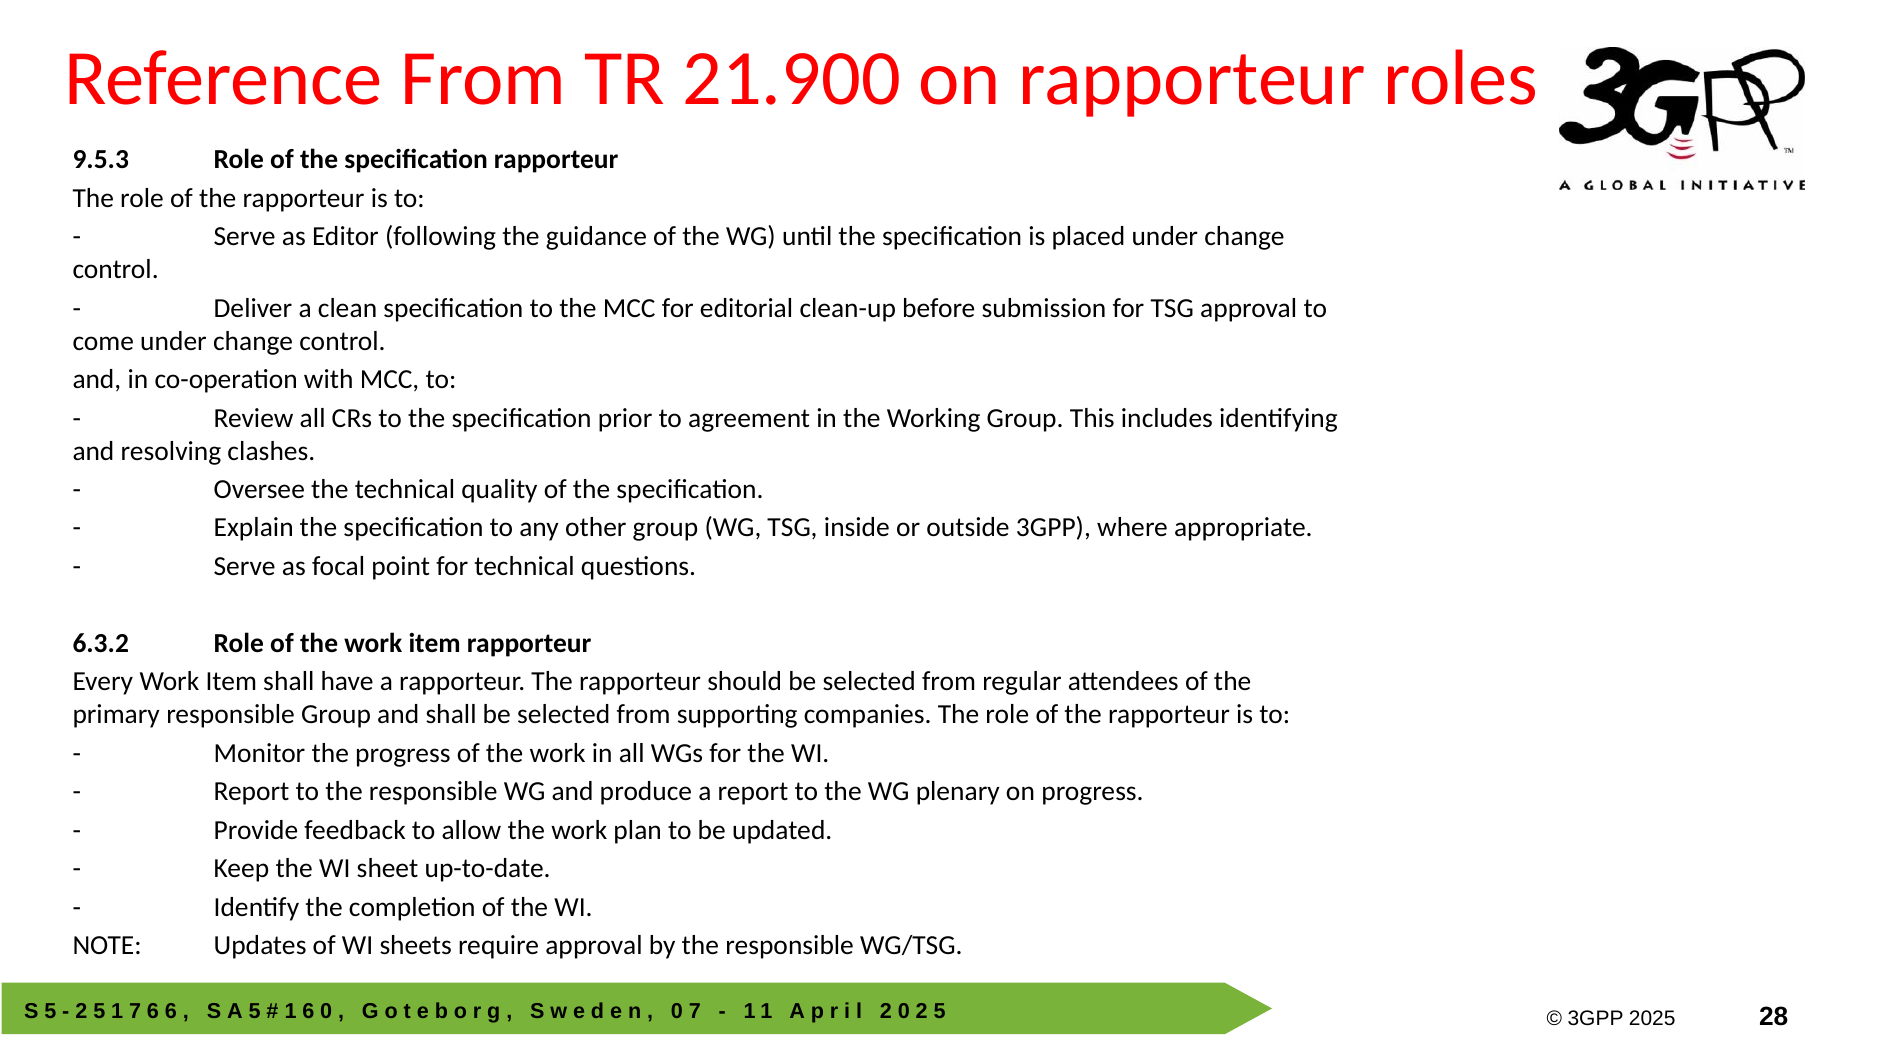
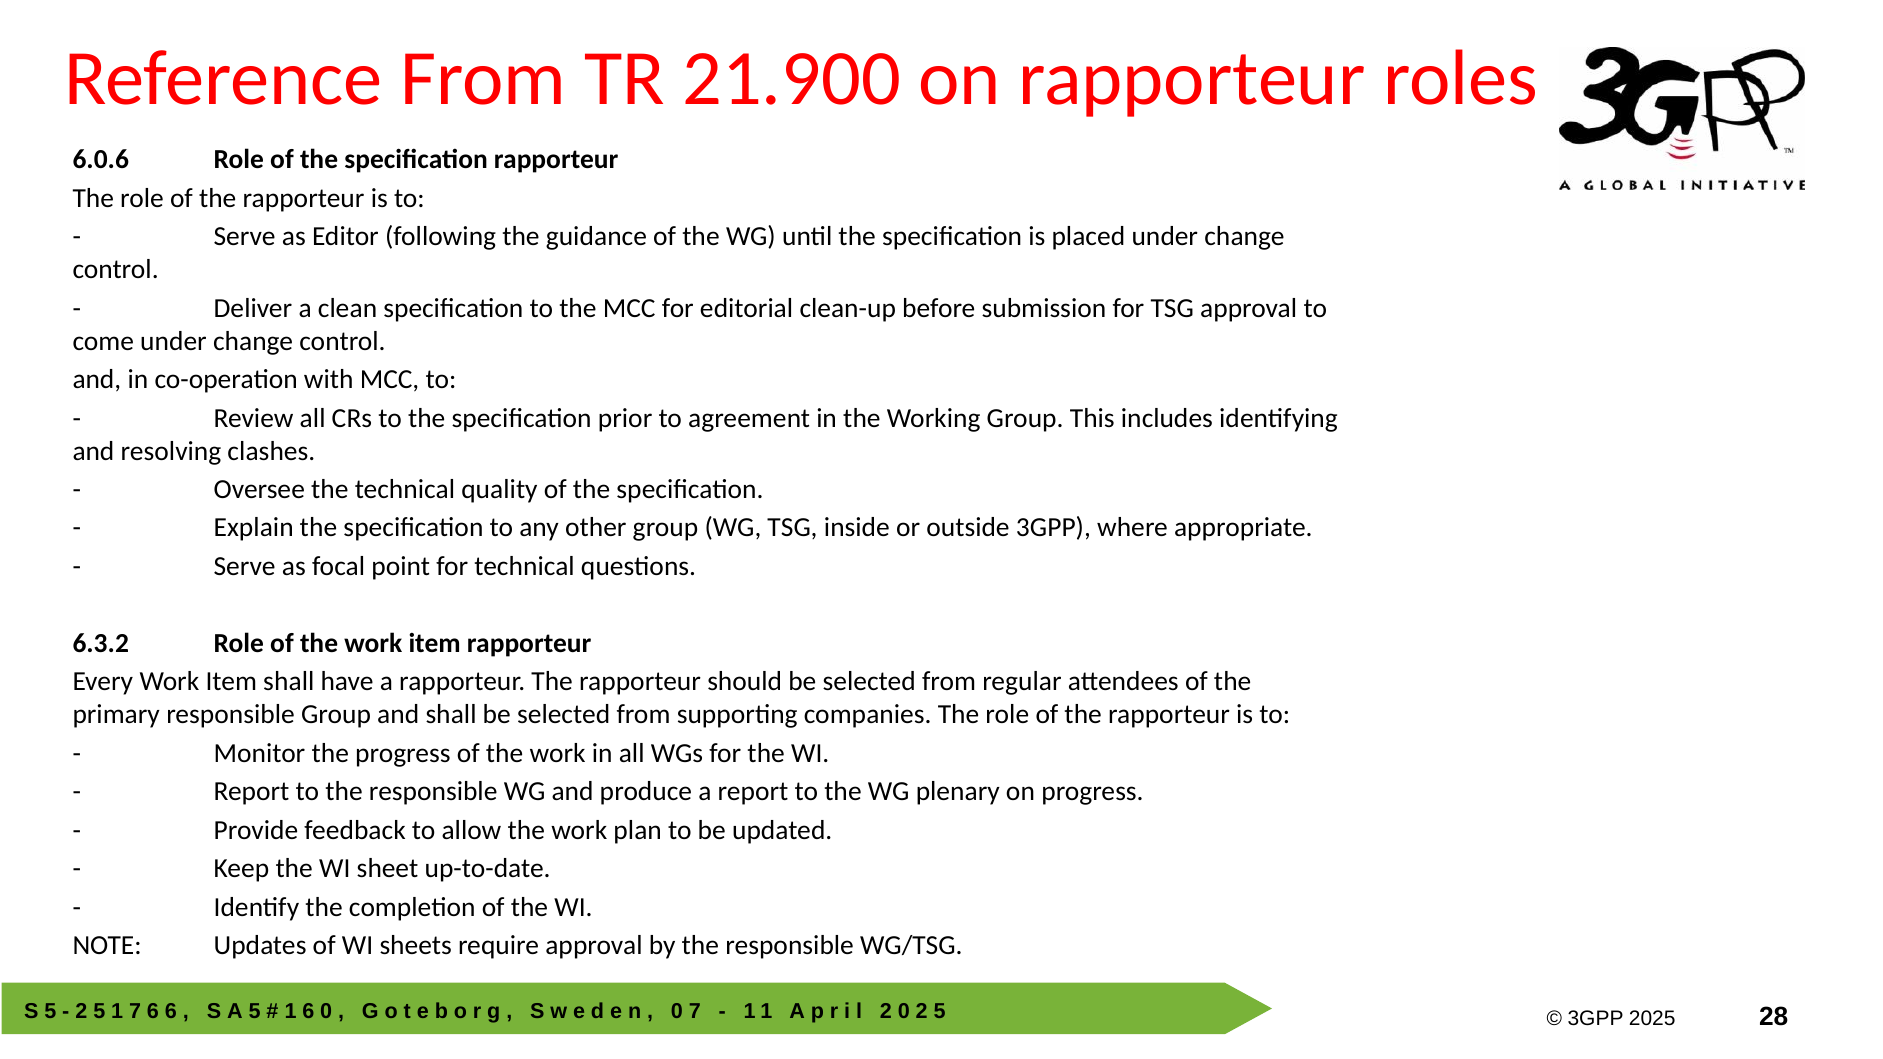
9.5.3: 9.5.3 -> 6.0.6 (101, 160)
